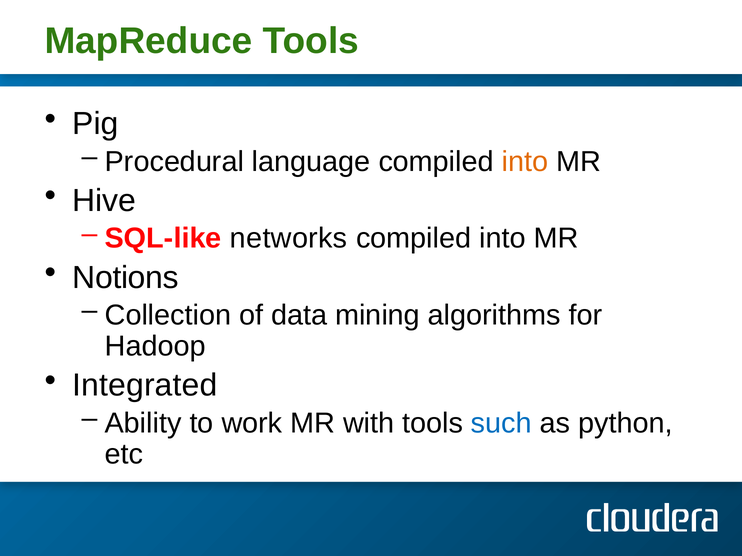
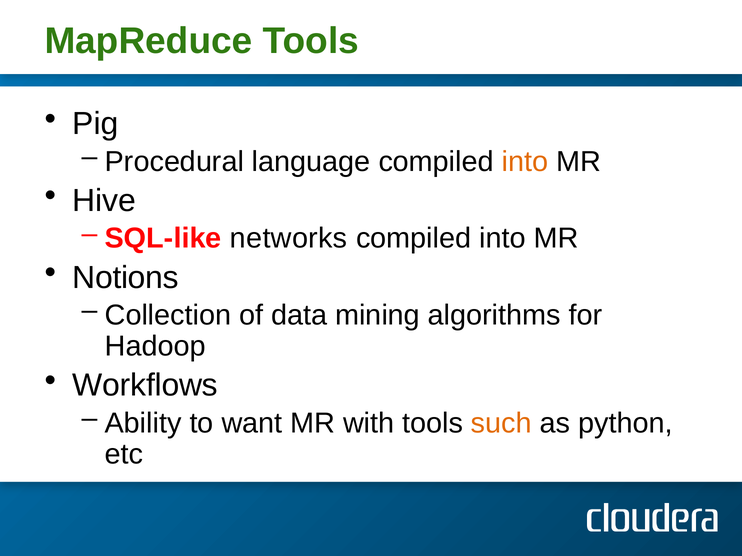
Integrated: Integrated -> Workflows (145, 386)
work: work -> want (252, 423)
such colour: blue -> orange (501, 423)
